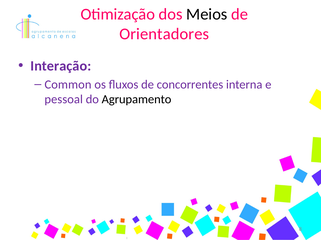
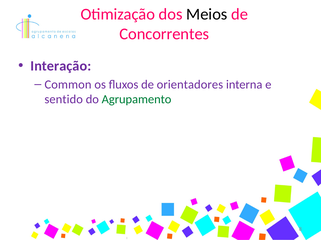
Orientadores: Orientadores -> Concorrentes (164, 34)
concorrentes: concorrentes -> orientadores (190, 85)
pessoal: pessoal -> sentido (64, 100)
Agrupamento colour: black -> green (137, 100)
